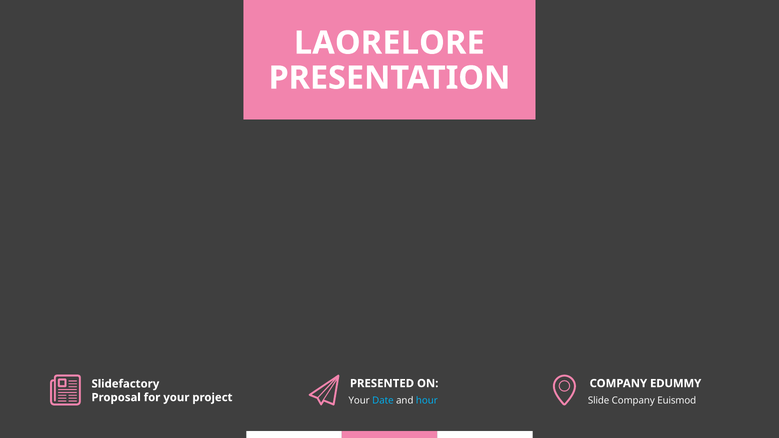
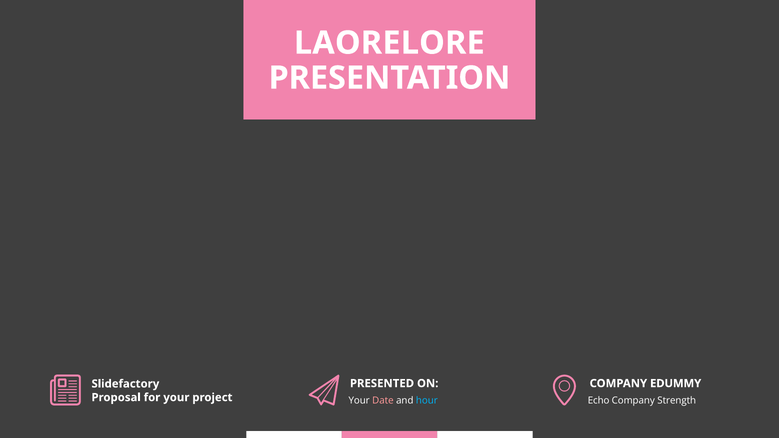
Date colour: light blue -> pink (383, 401)
Slide: Slide -> Echo (599, 401)
Euismod: Euismod -> Strength (677, 401)
